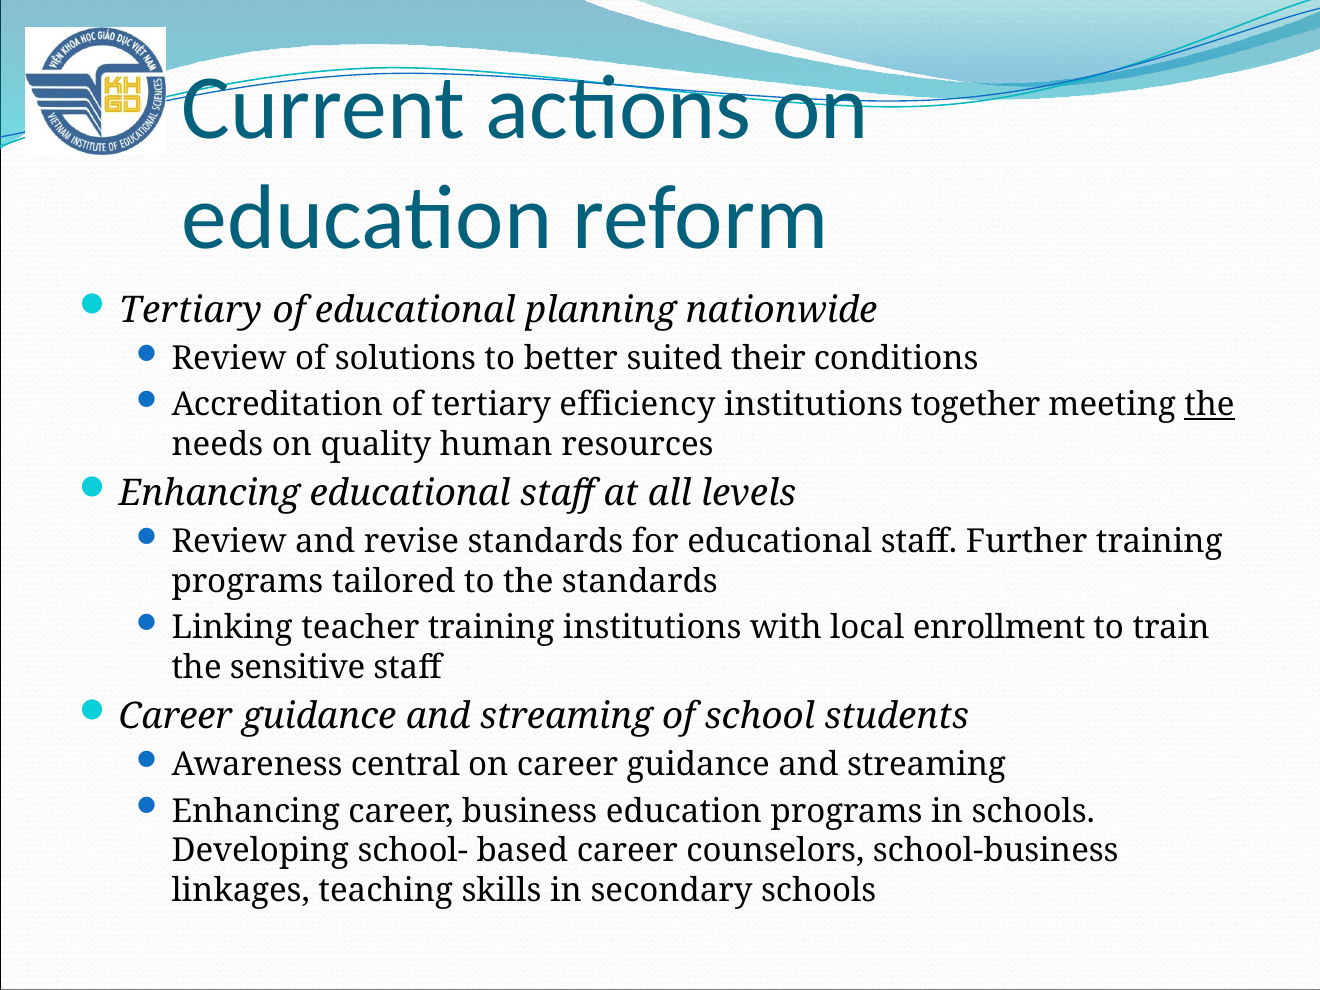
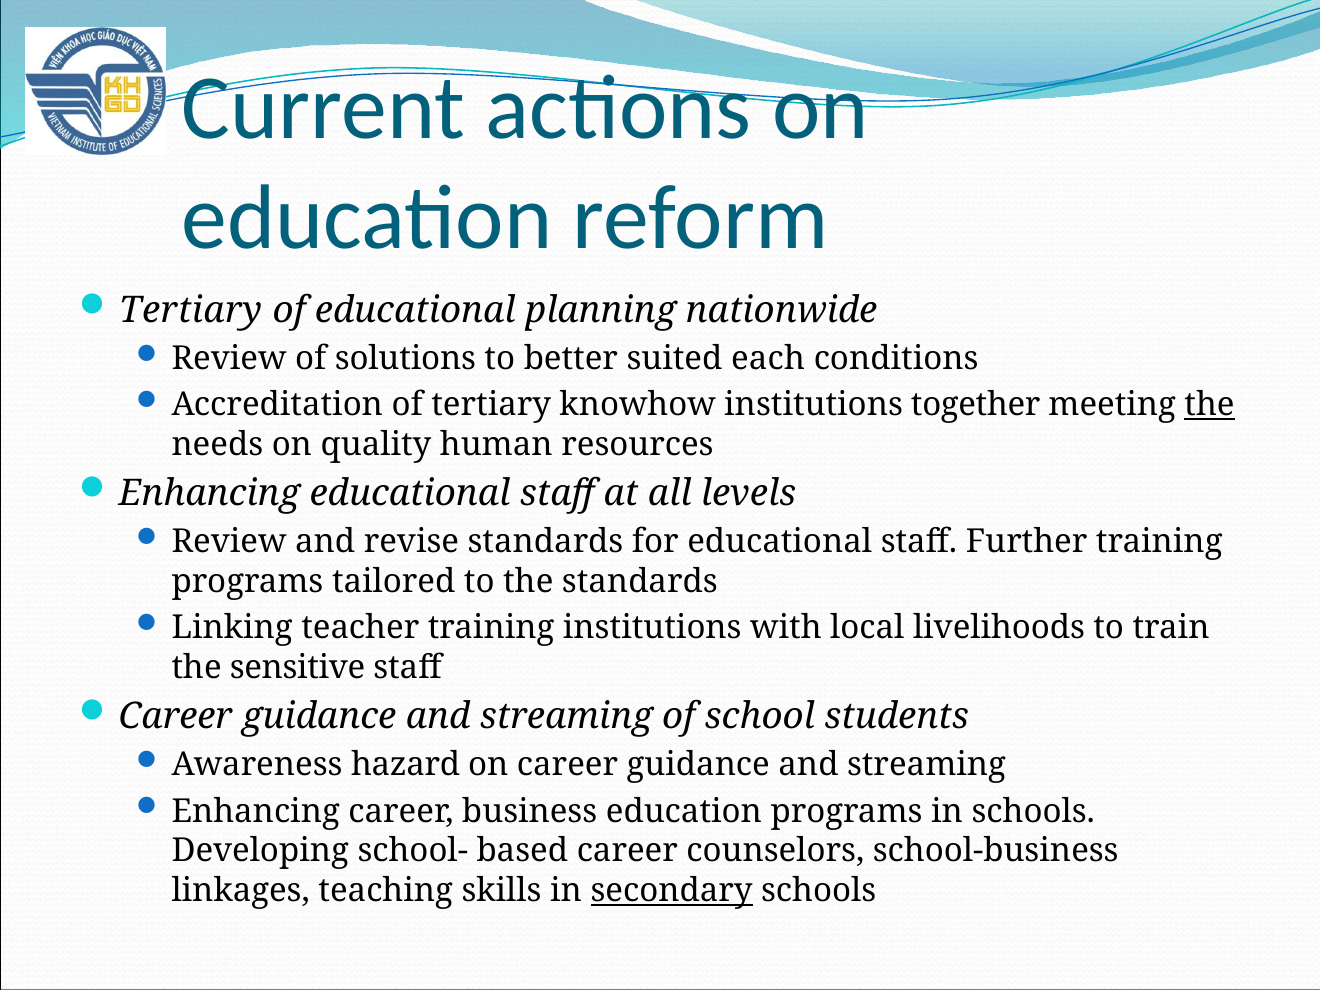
their: their -> each (768, 359)
efficiency: efficiency -> knowhow (638, 405)
enrollment: enrollment -> livelihoods (999, 628)
central: central -> hazard (406, 765)
secondary underline: none -> present (672, 890)
